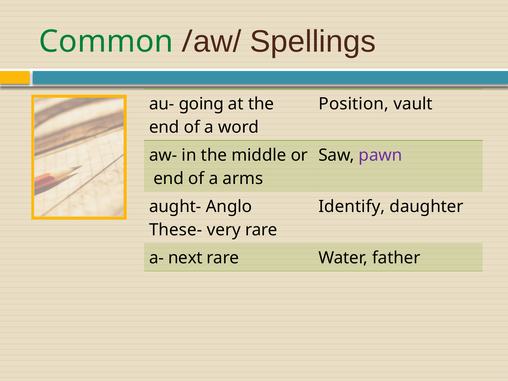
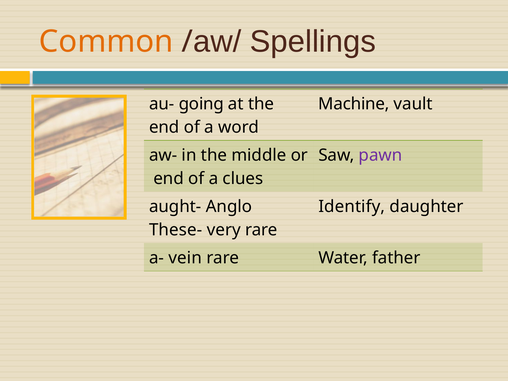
Common colour: green -> orange (106, 41)
Position: Position -> Machine (354, 104)
arms: arms -> clues (243, 178)
next: next -> vein (185, 258)
